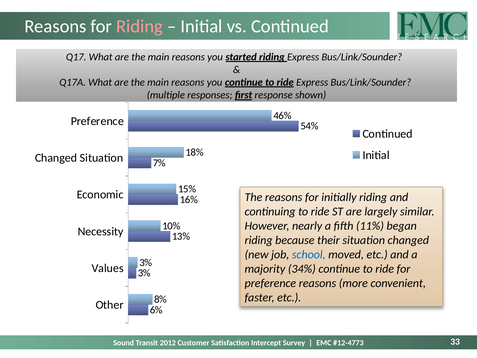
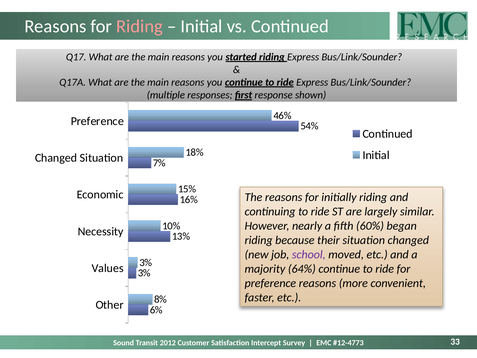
11%: 11% -> 60% (370, 226)
school colour: blue -> purple (309, 254)
34%: 34% -> 64% (302, 269)
